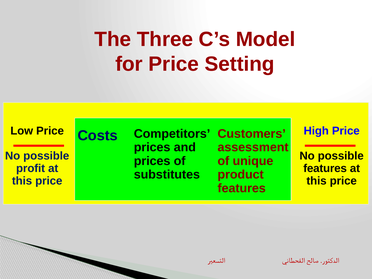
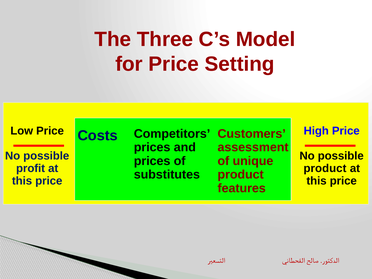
features: features -> product (325, 168)
